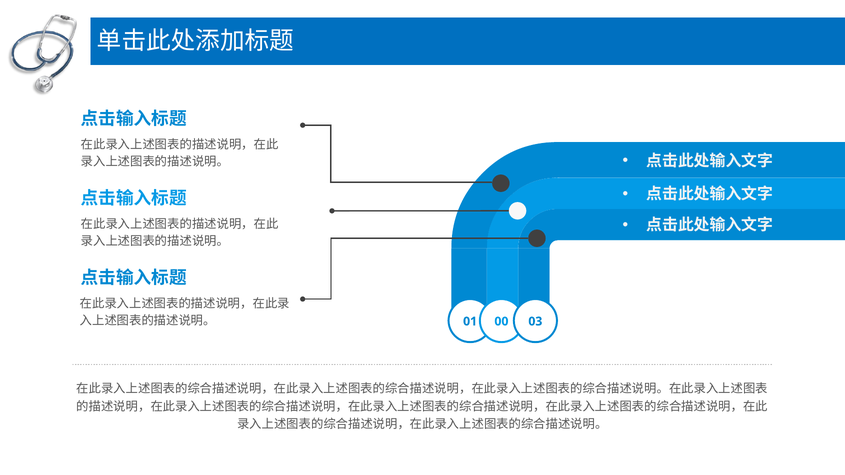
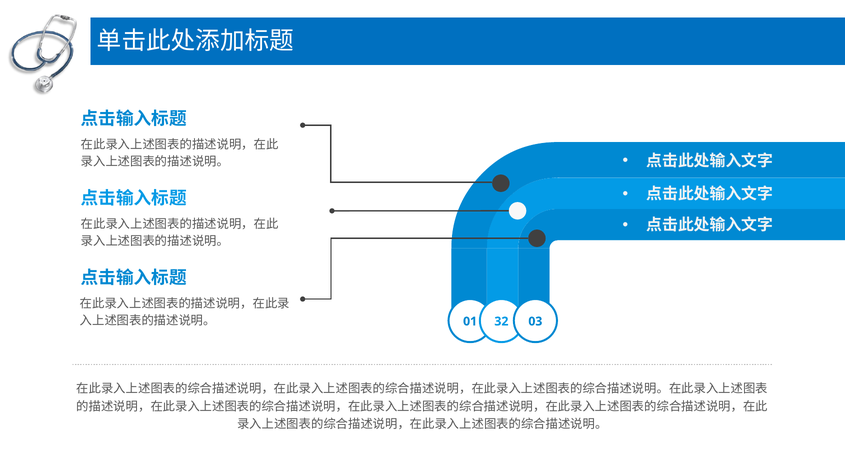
00: 00 -> 32 (501, 322)
